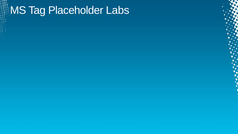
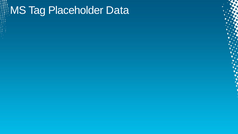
Labs: Labs -> Data (118, 10)
